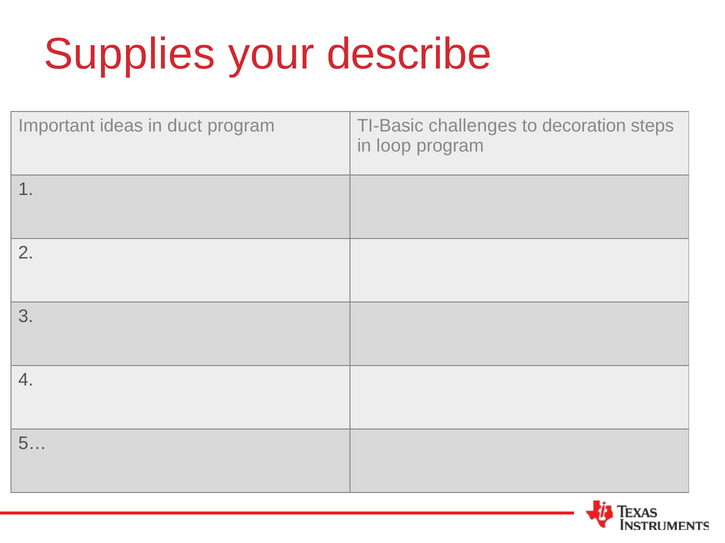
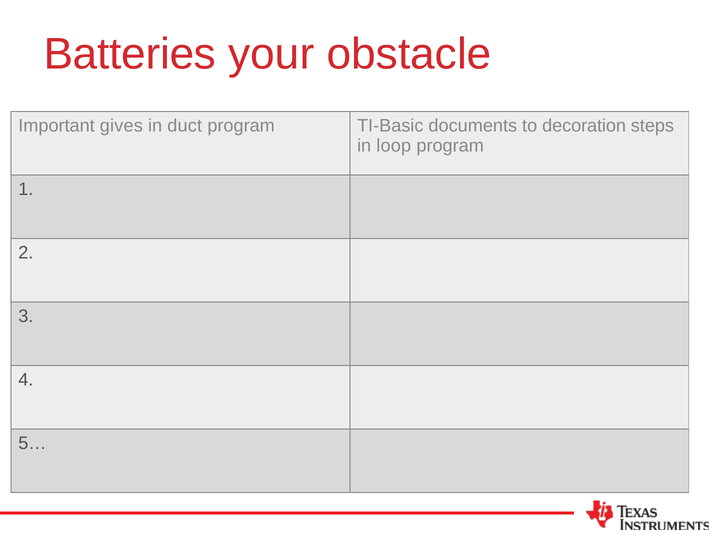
Supplies: Supplies -> Batteries (130, 54)
describe: describe -> obstacle (409, 54)
ideas: ideas -> gives (121, 126)
challenges: challenges -> documents (473, 126)
